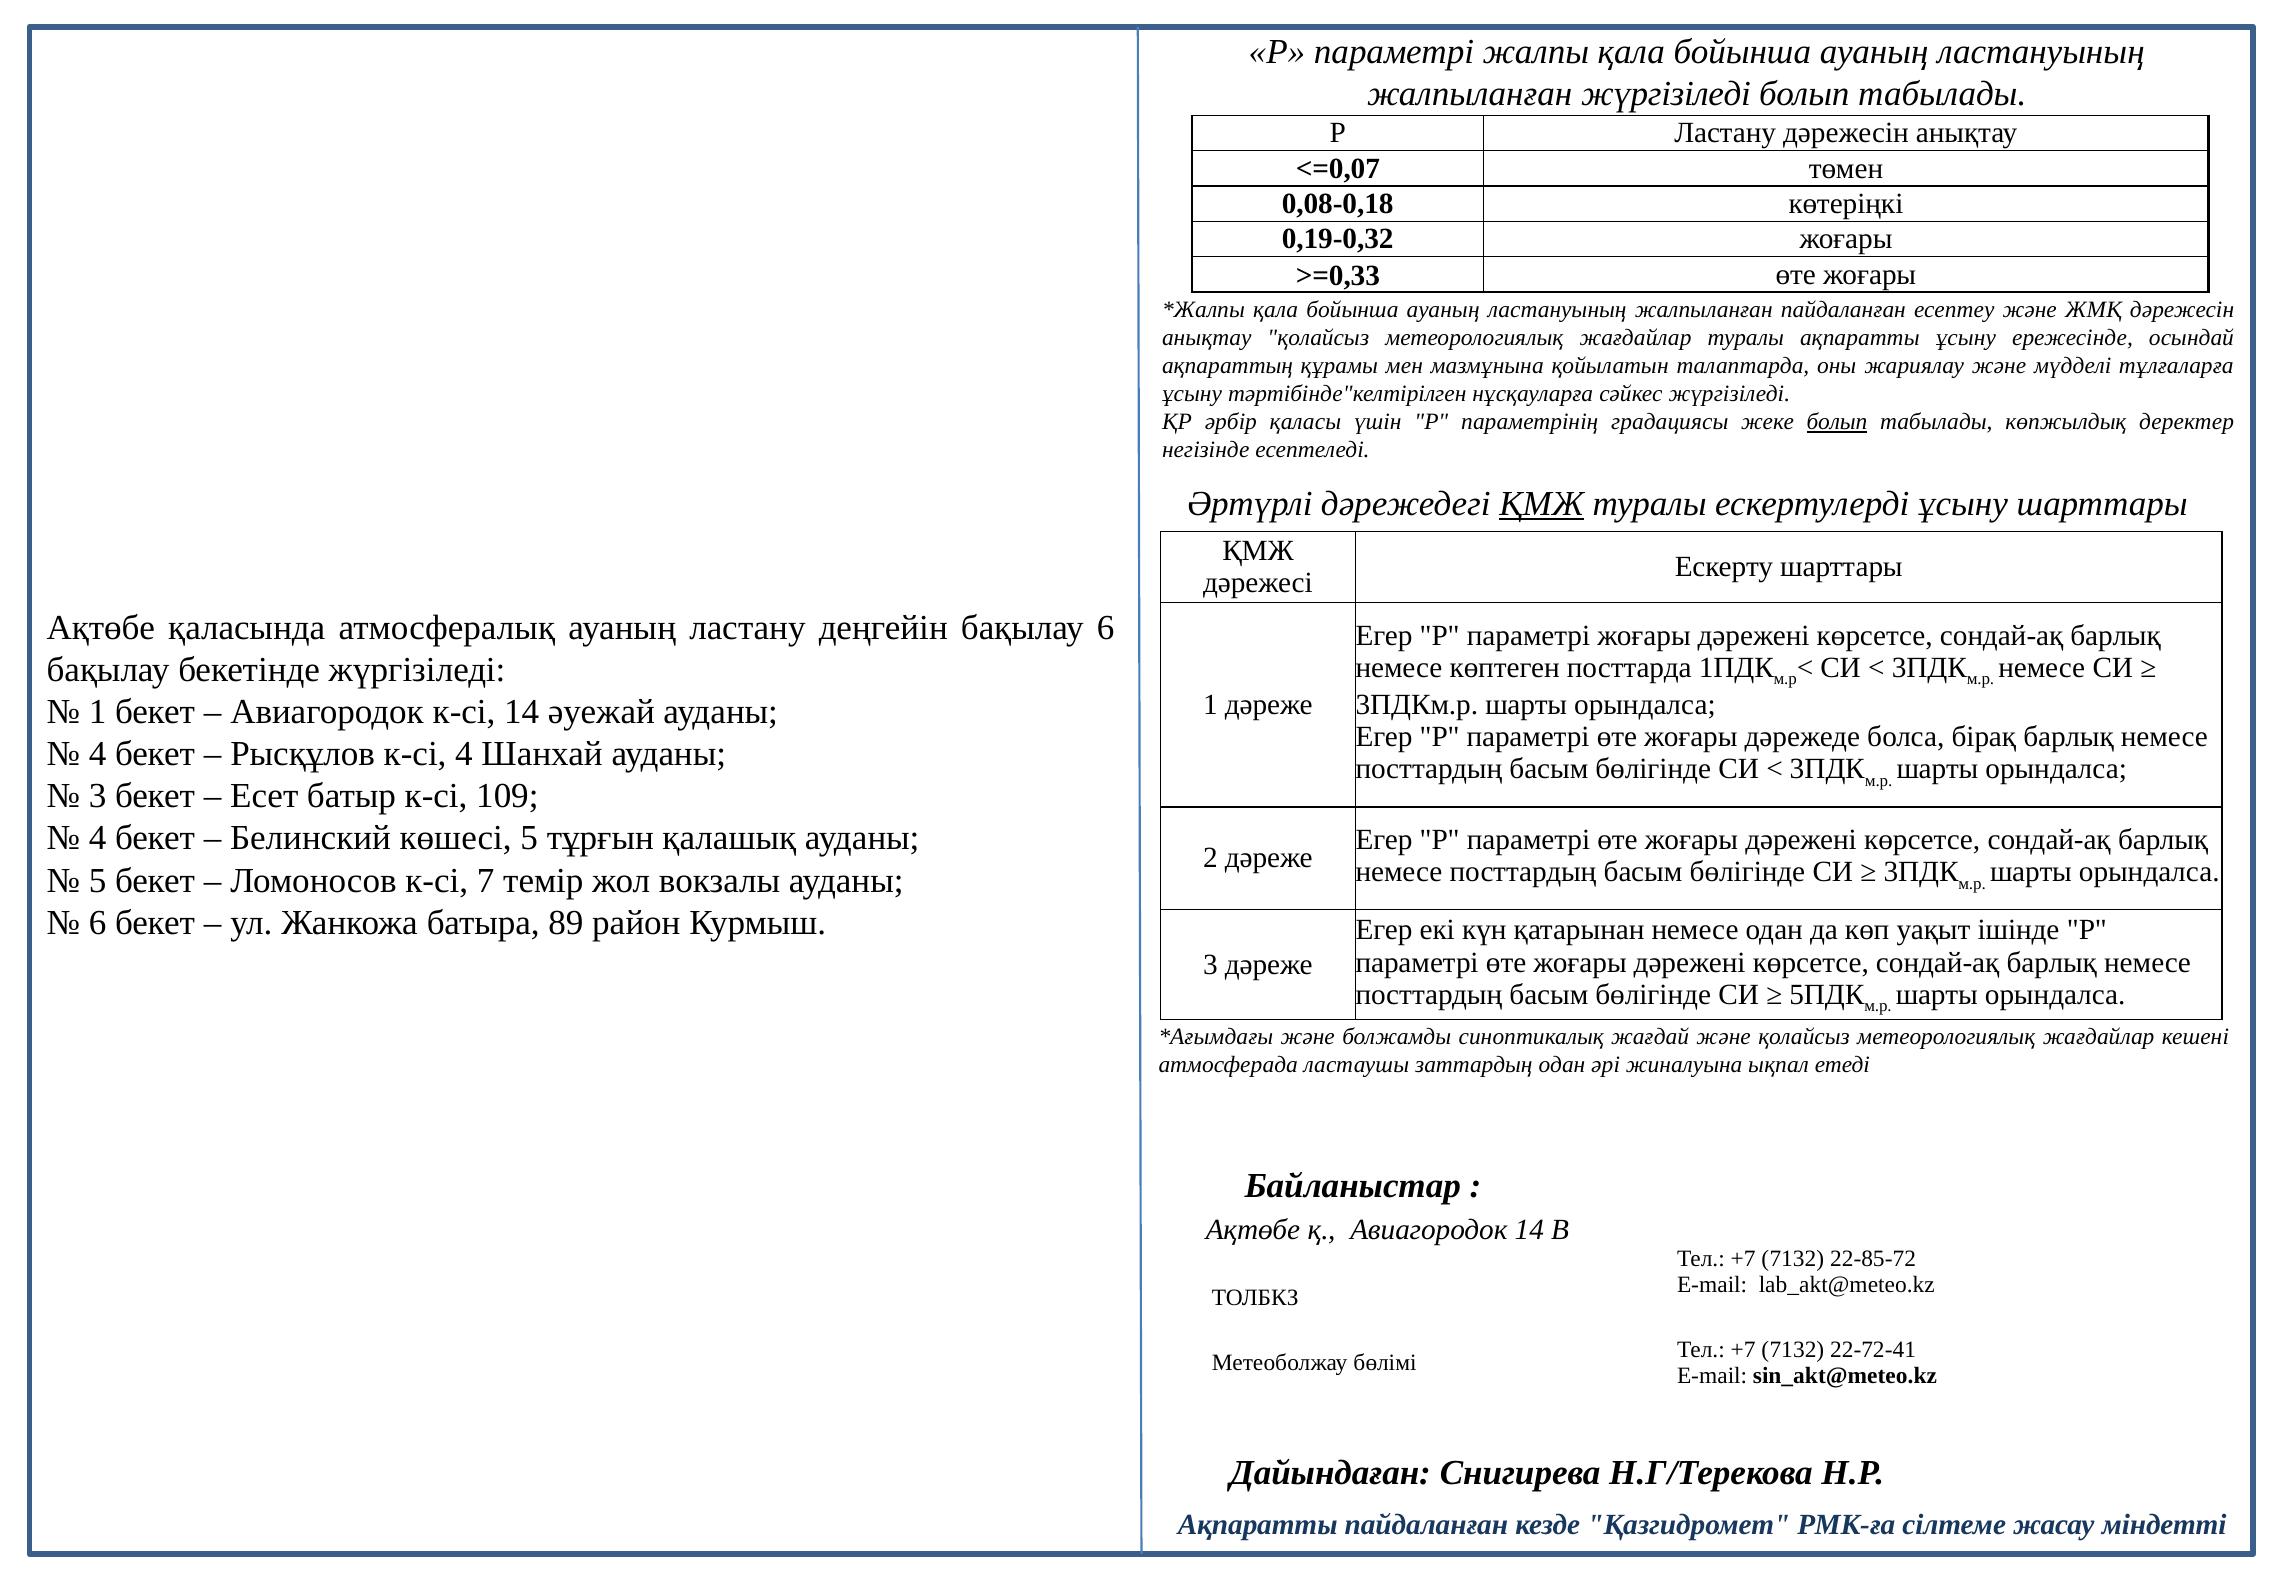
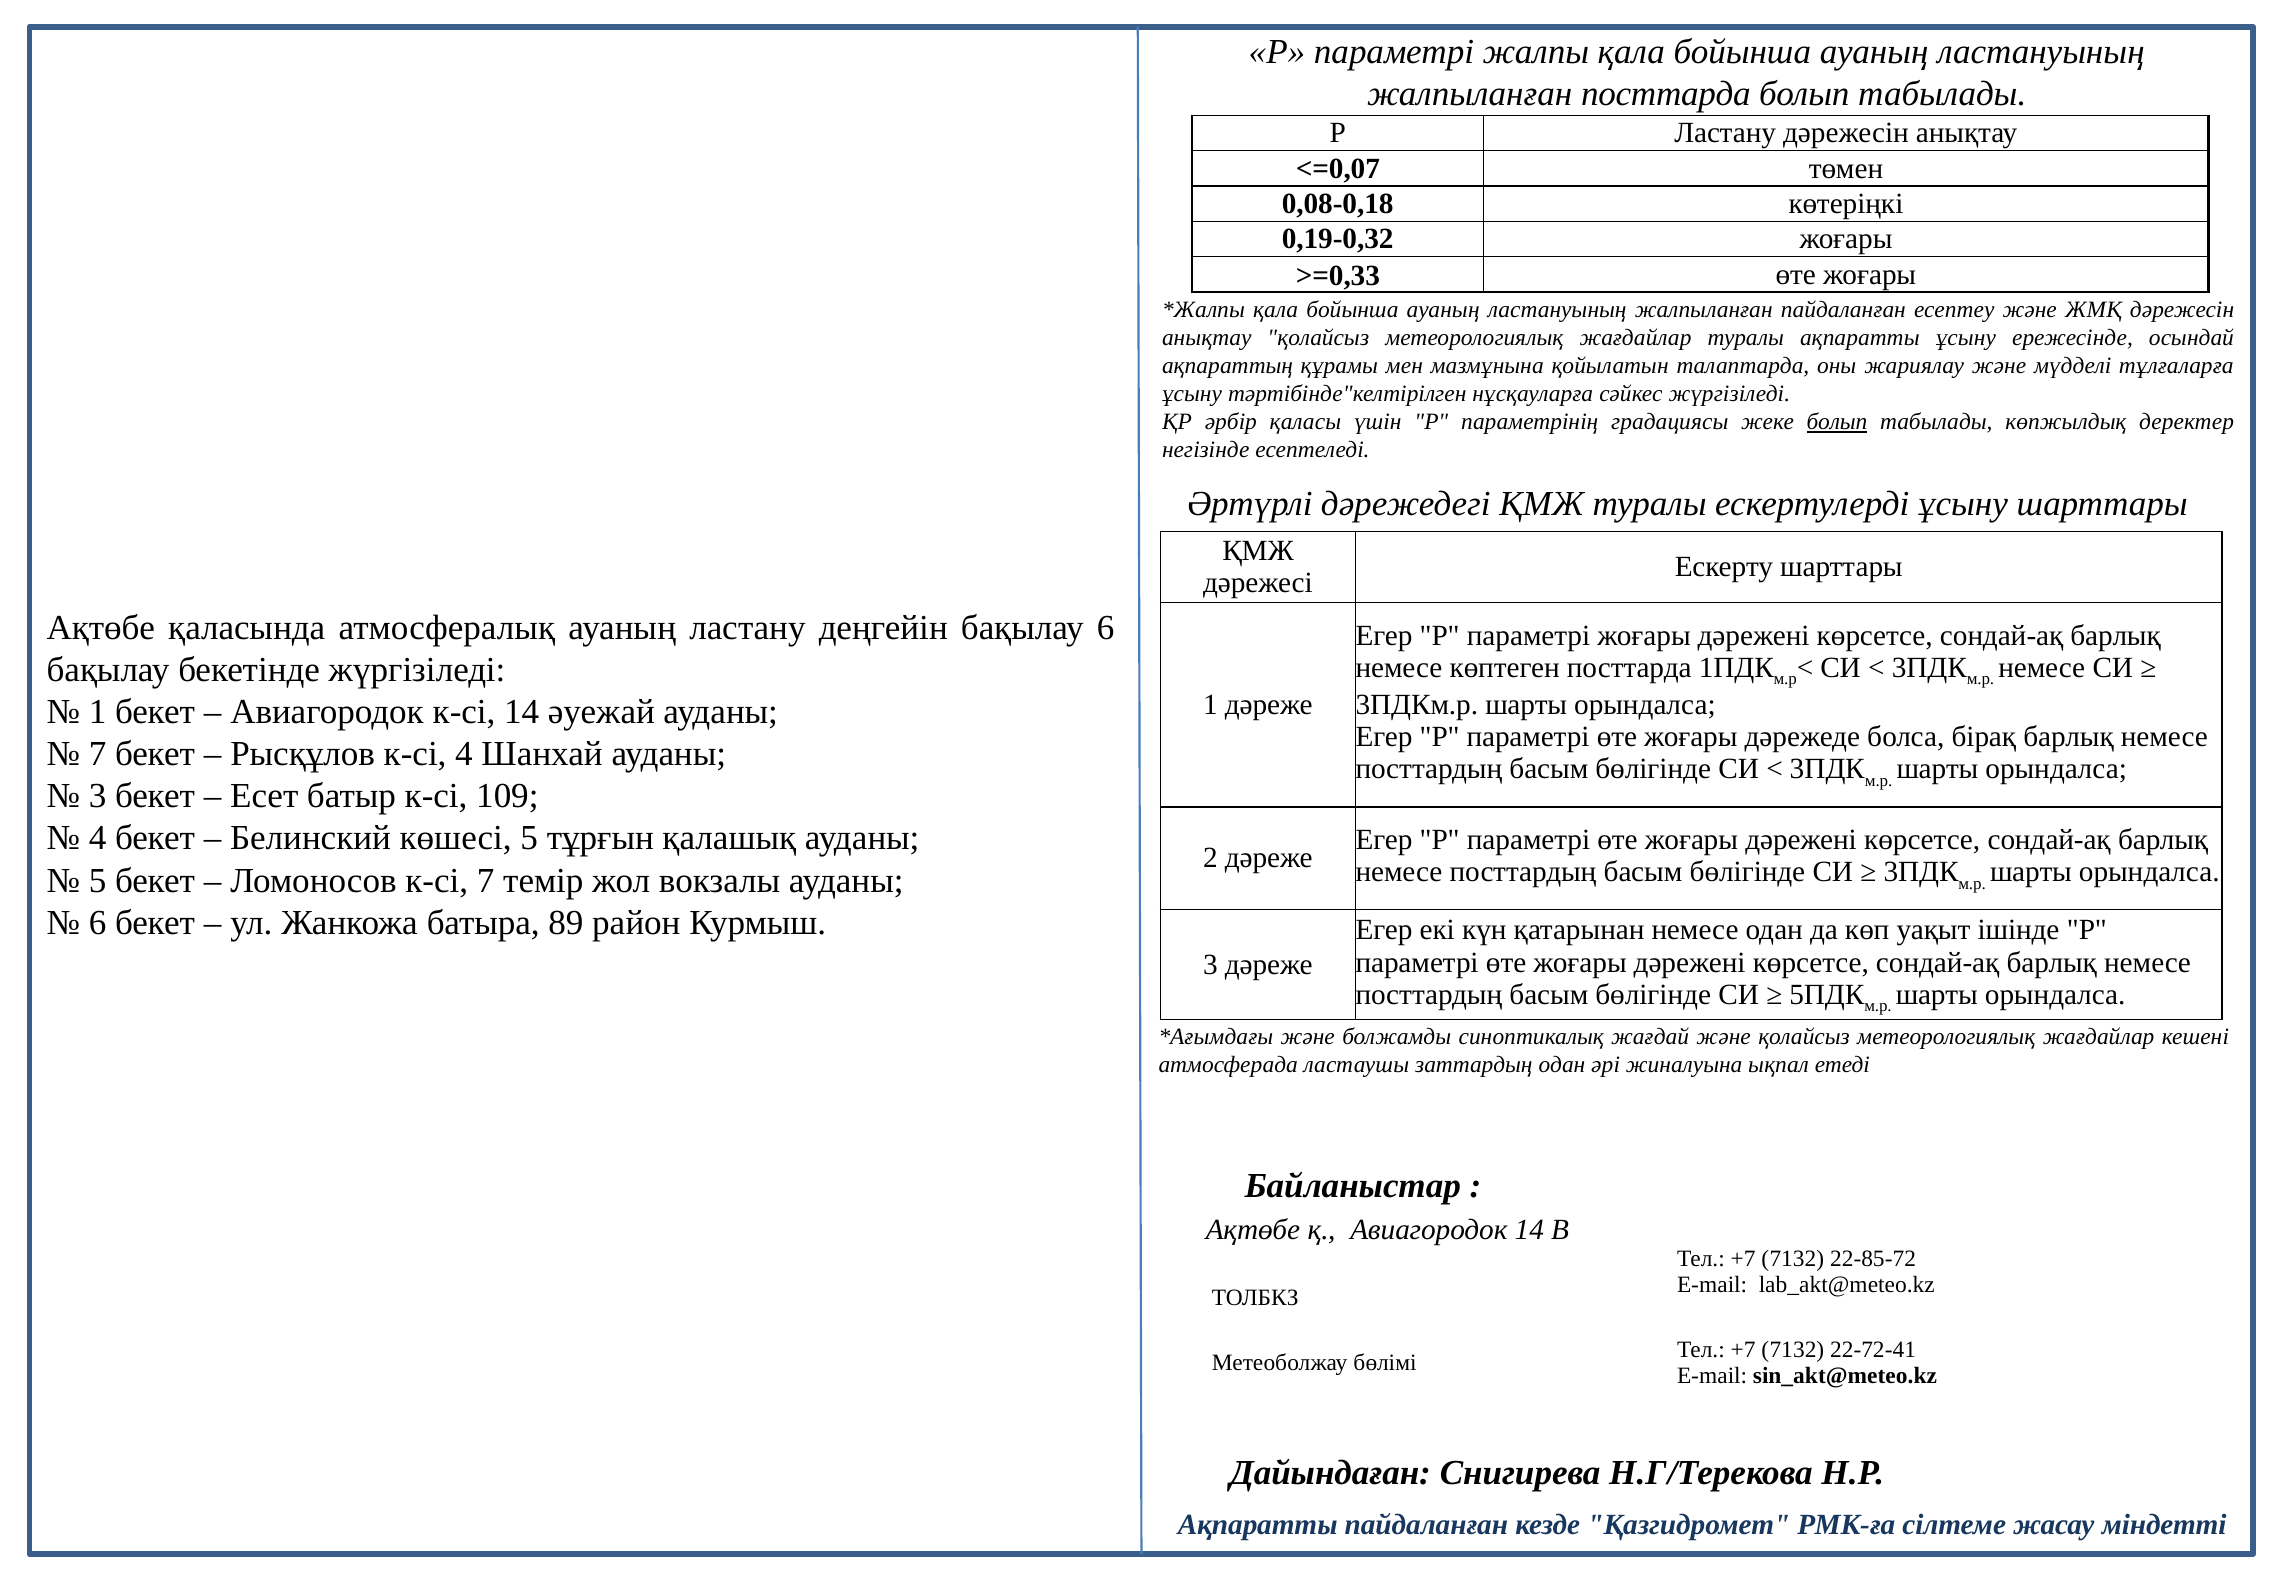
жалпыланған жүргізіледі: жүргізіледі -> посттарда (1666, 94)
ҚМЖ underline: present -> none (1542, 504)
4: 4 -> 7 (98, 754)
